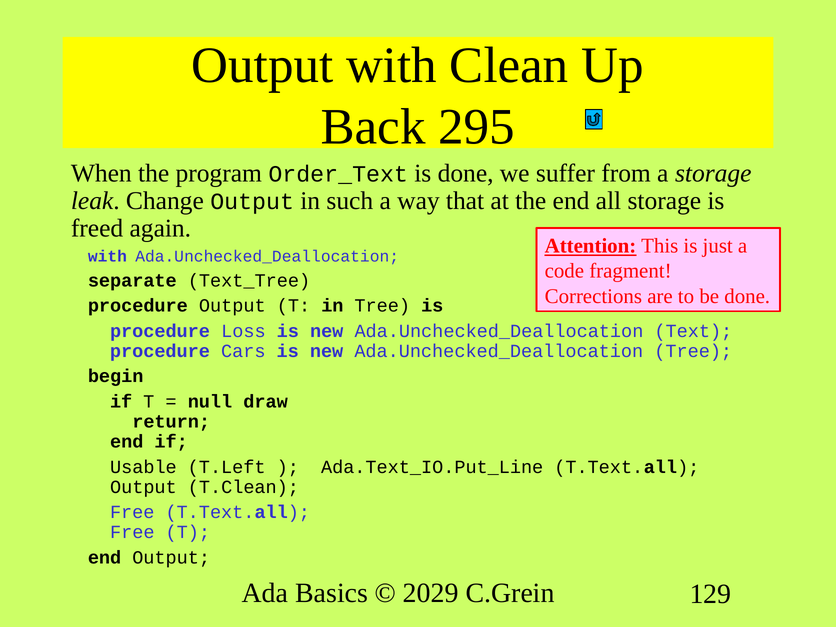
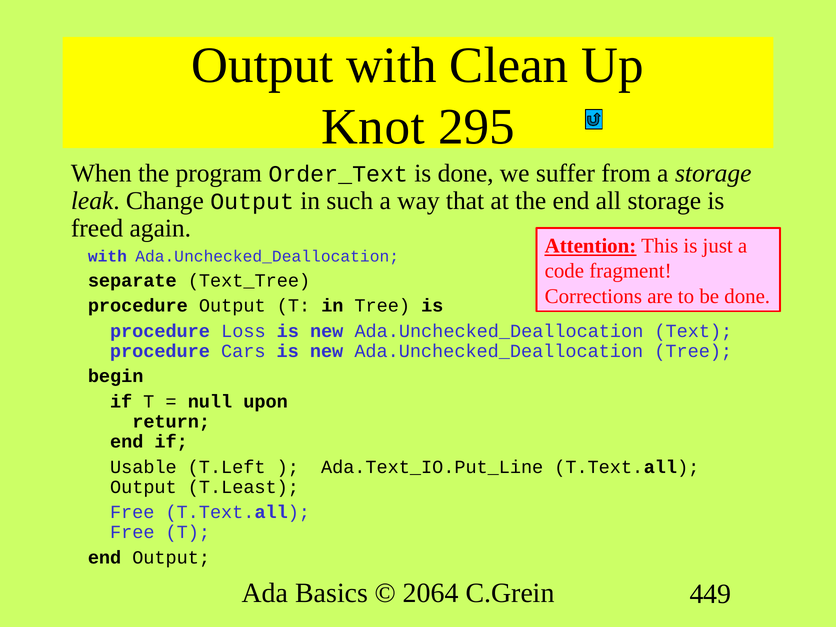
Back: Back -> Knot (373, 127)
draw: draw -> upon (266, 402)
T.Clean: T.Clean -> T.Least (243, 487)
2029: 2029 -> 2064 (431, 593)
129: 129 -> 449 (710, 594)
